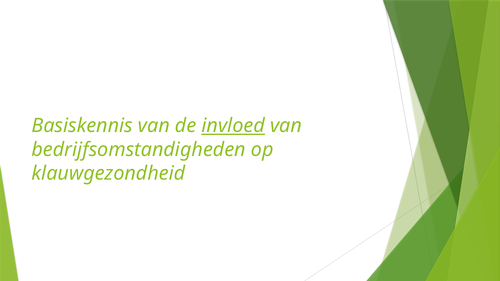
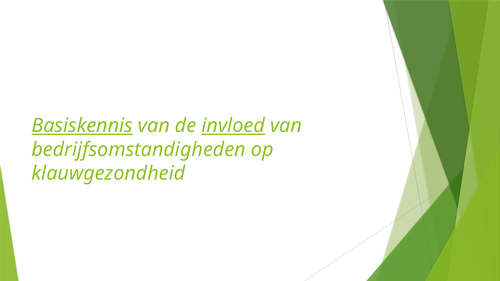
Basiskennis underline: none -> present (82, 126)
